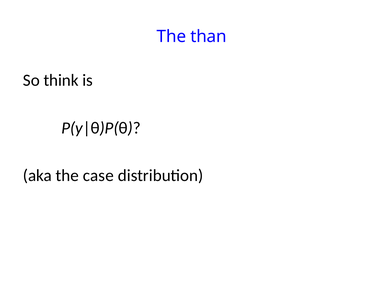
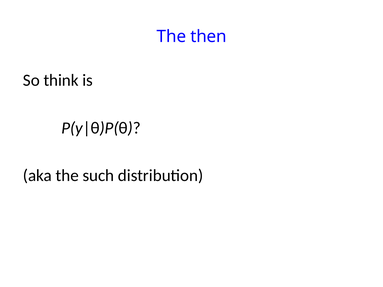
than: than -> then (209, 37)
case: case -> such (98, 176)
